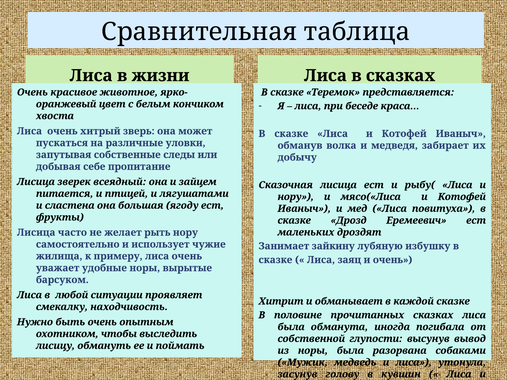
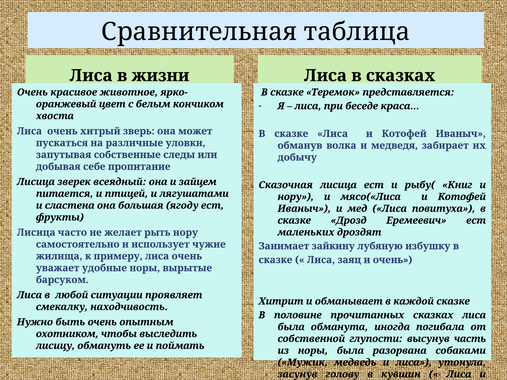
рыбу( Лиса: Лиса -> Книг (457, 185)
вывод: вывод -> часть (470, 339)
